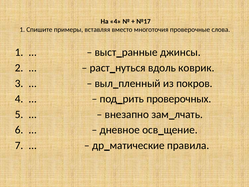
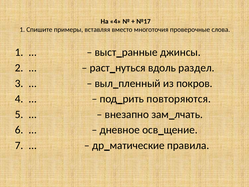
коврик: коврик -> раздел (196, 68)
проверочных: проверочных -> повторяются (179, 99)
